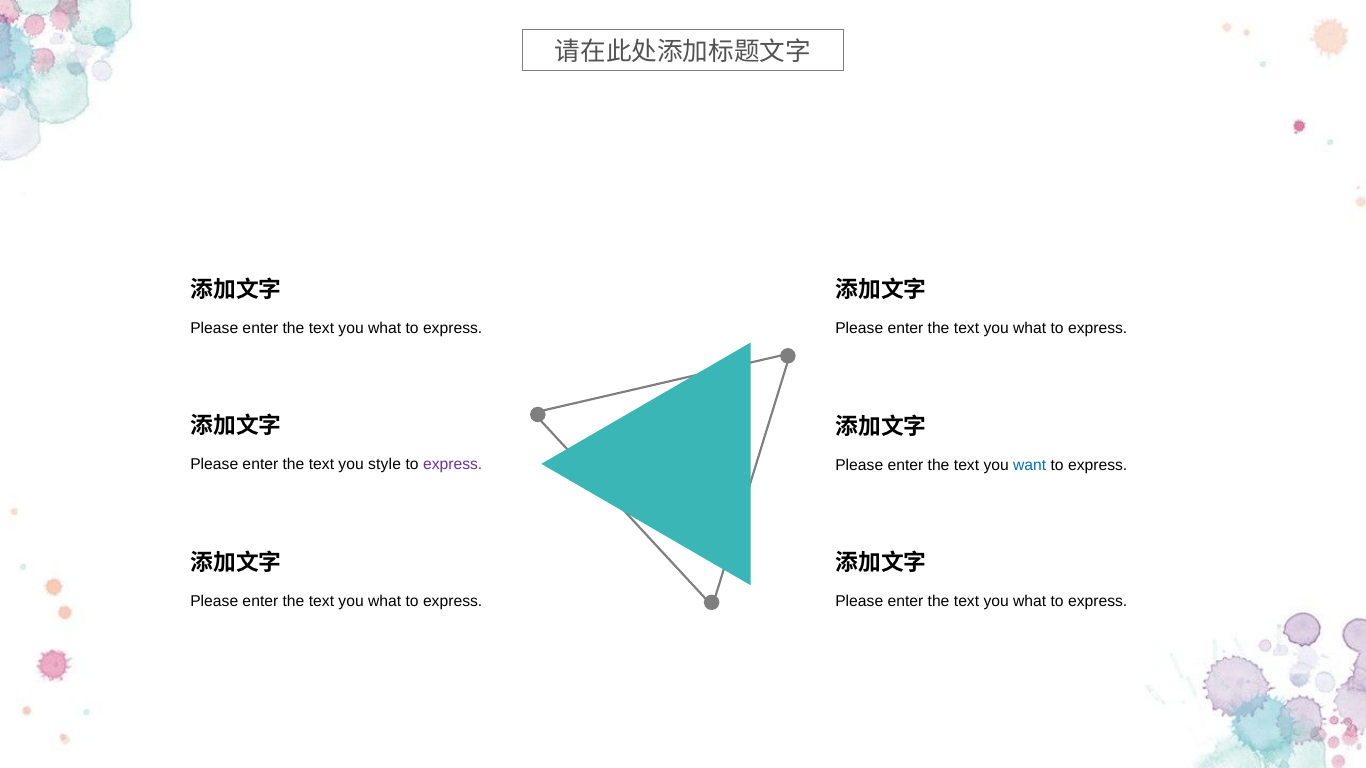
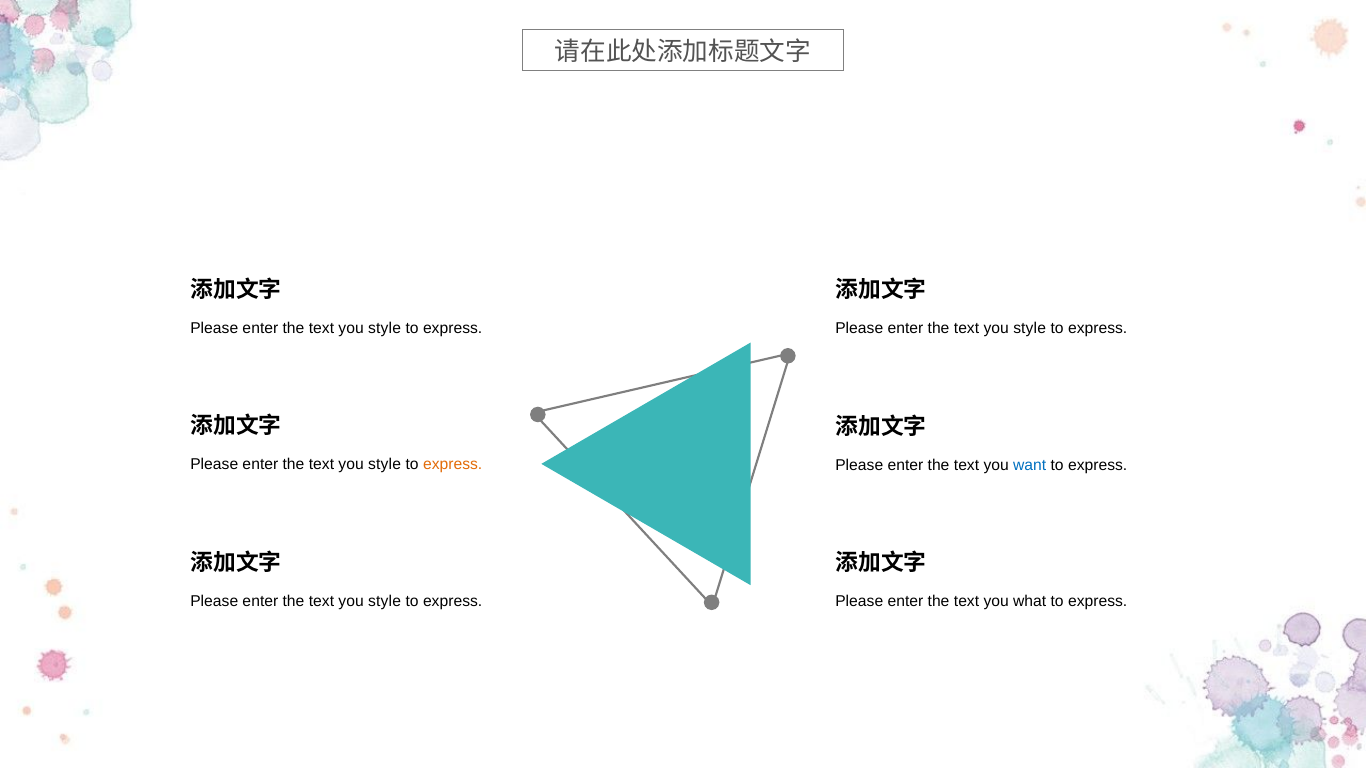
what: what -> style (385, 328)
what: what -> style (1030, 329)
express colour: purple -> orange (453, 465)
what: what -> style (385, 602)
